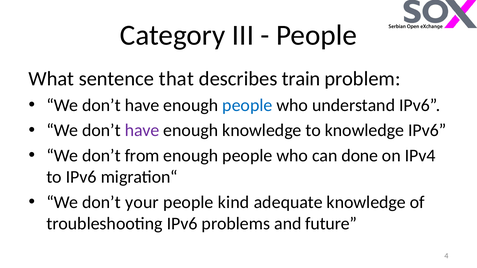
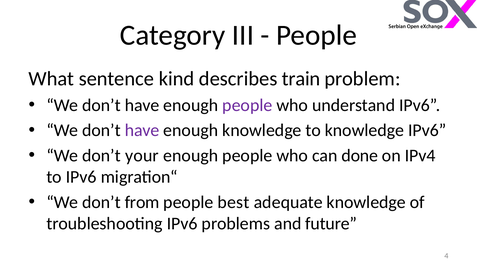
that: that -> kind (177, 79)
people colour: blue -> purple (247, 105)
from: from -> your (142, 156)
your: your -> from (142, 202)
kind: kind -> best (234, 202)
